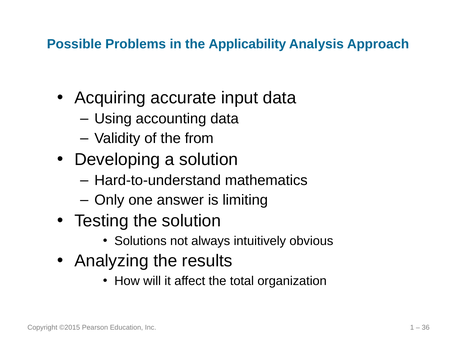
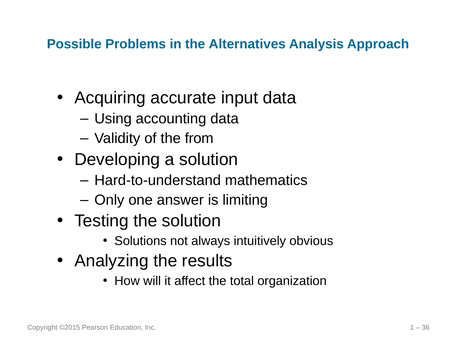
Applicability: Applicability -> Alternatives (247, 44)
